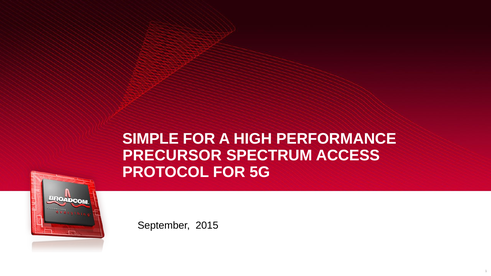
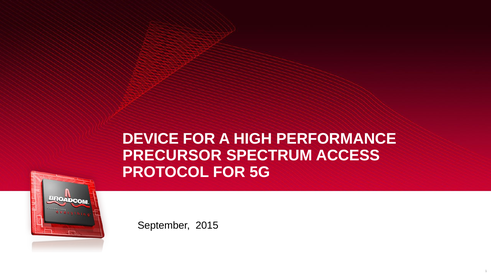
SIMPLE: SIMPLE -> DEVICE (151, 139)
